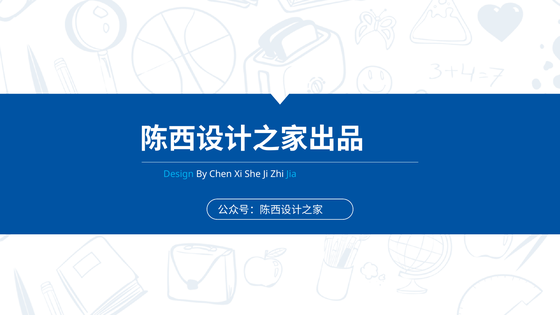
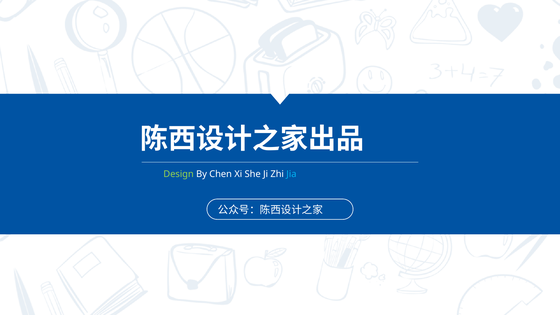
Design colour: light blue -> light green (179, 174)
